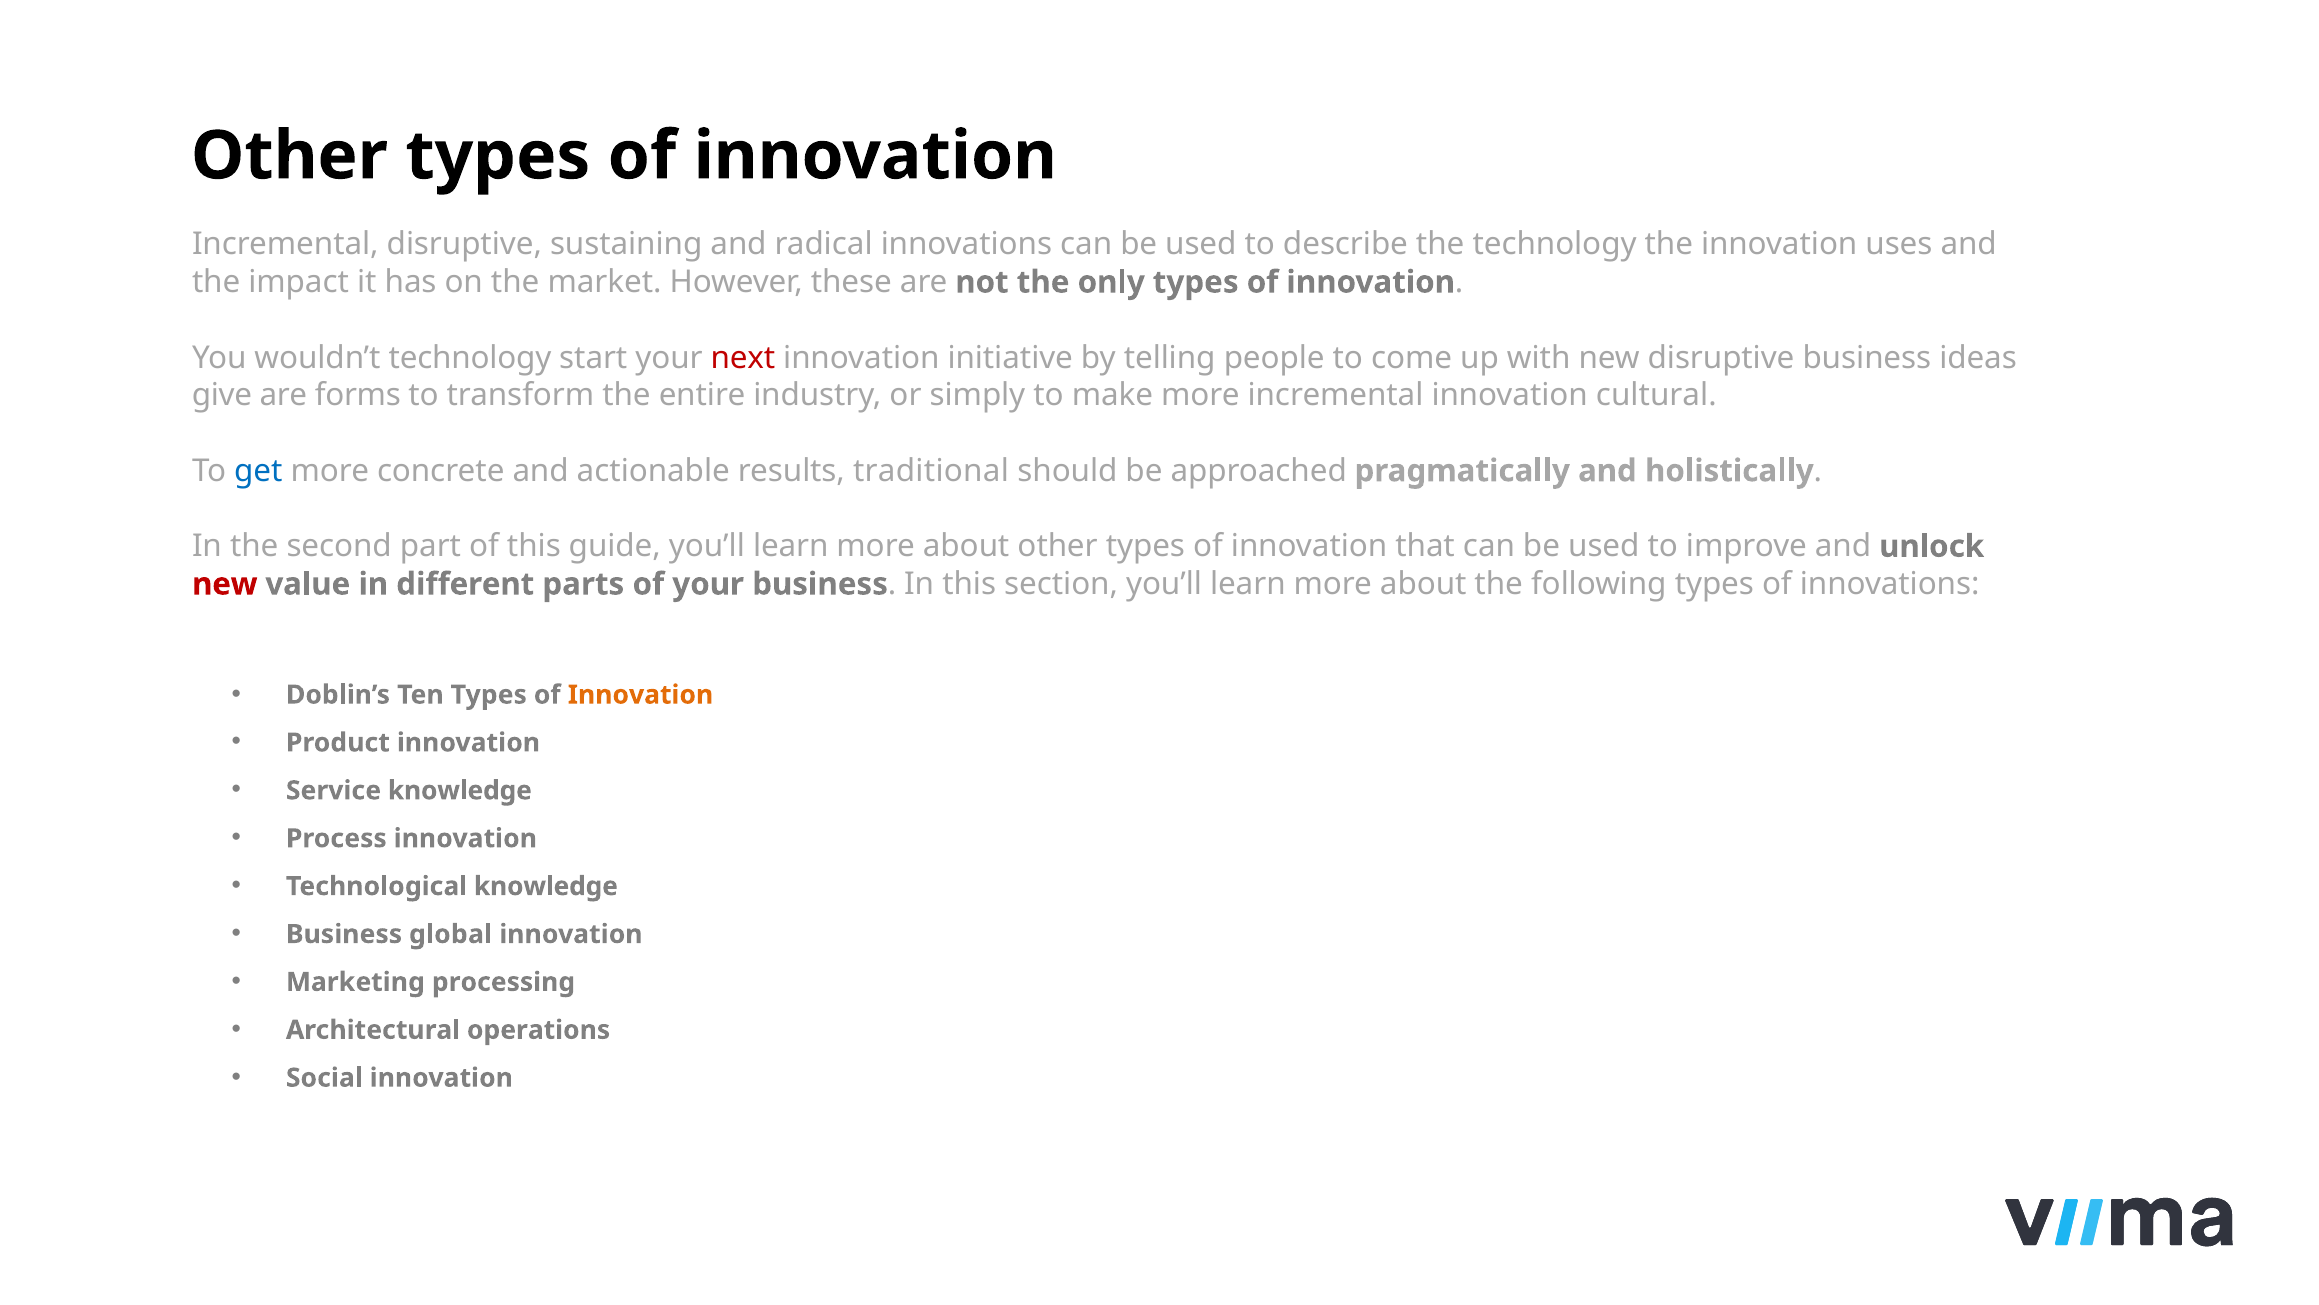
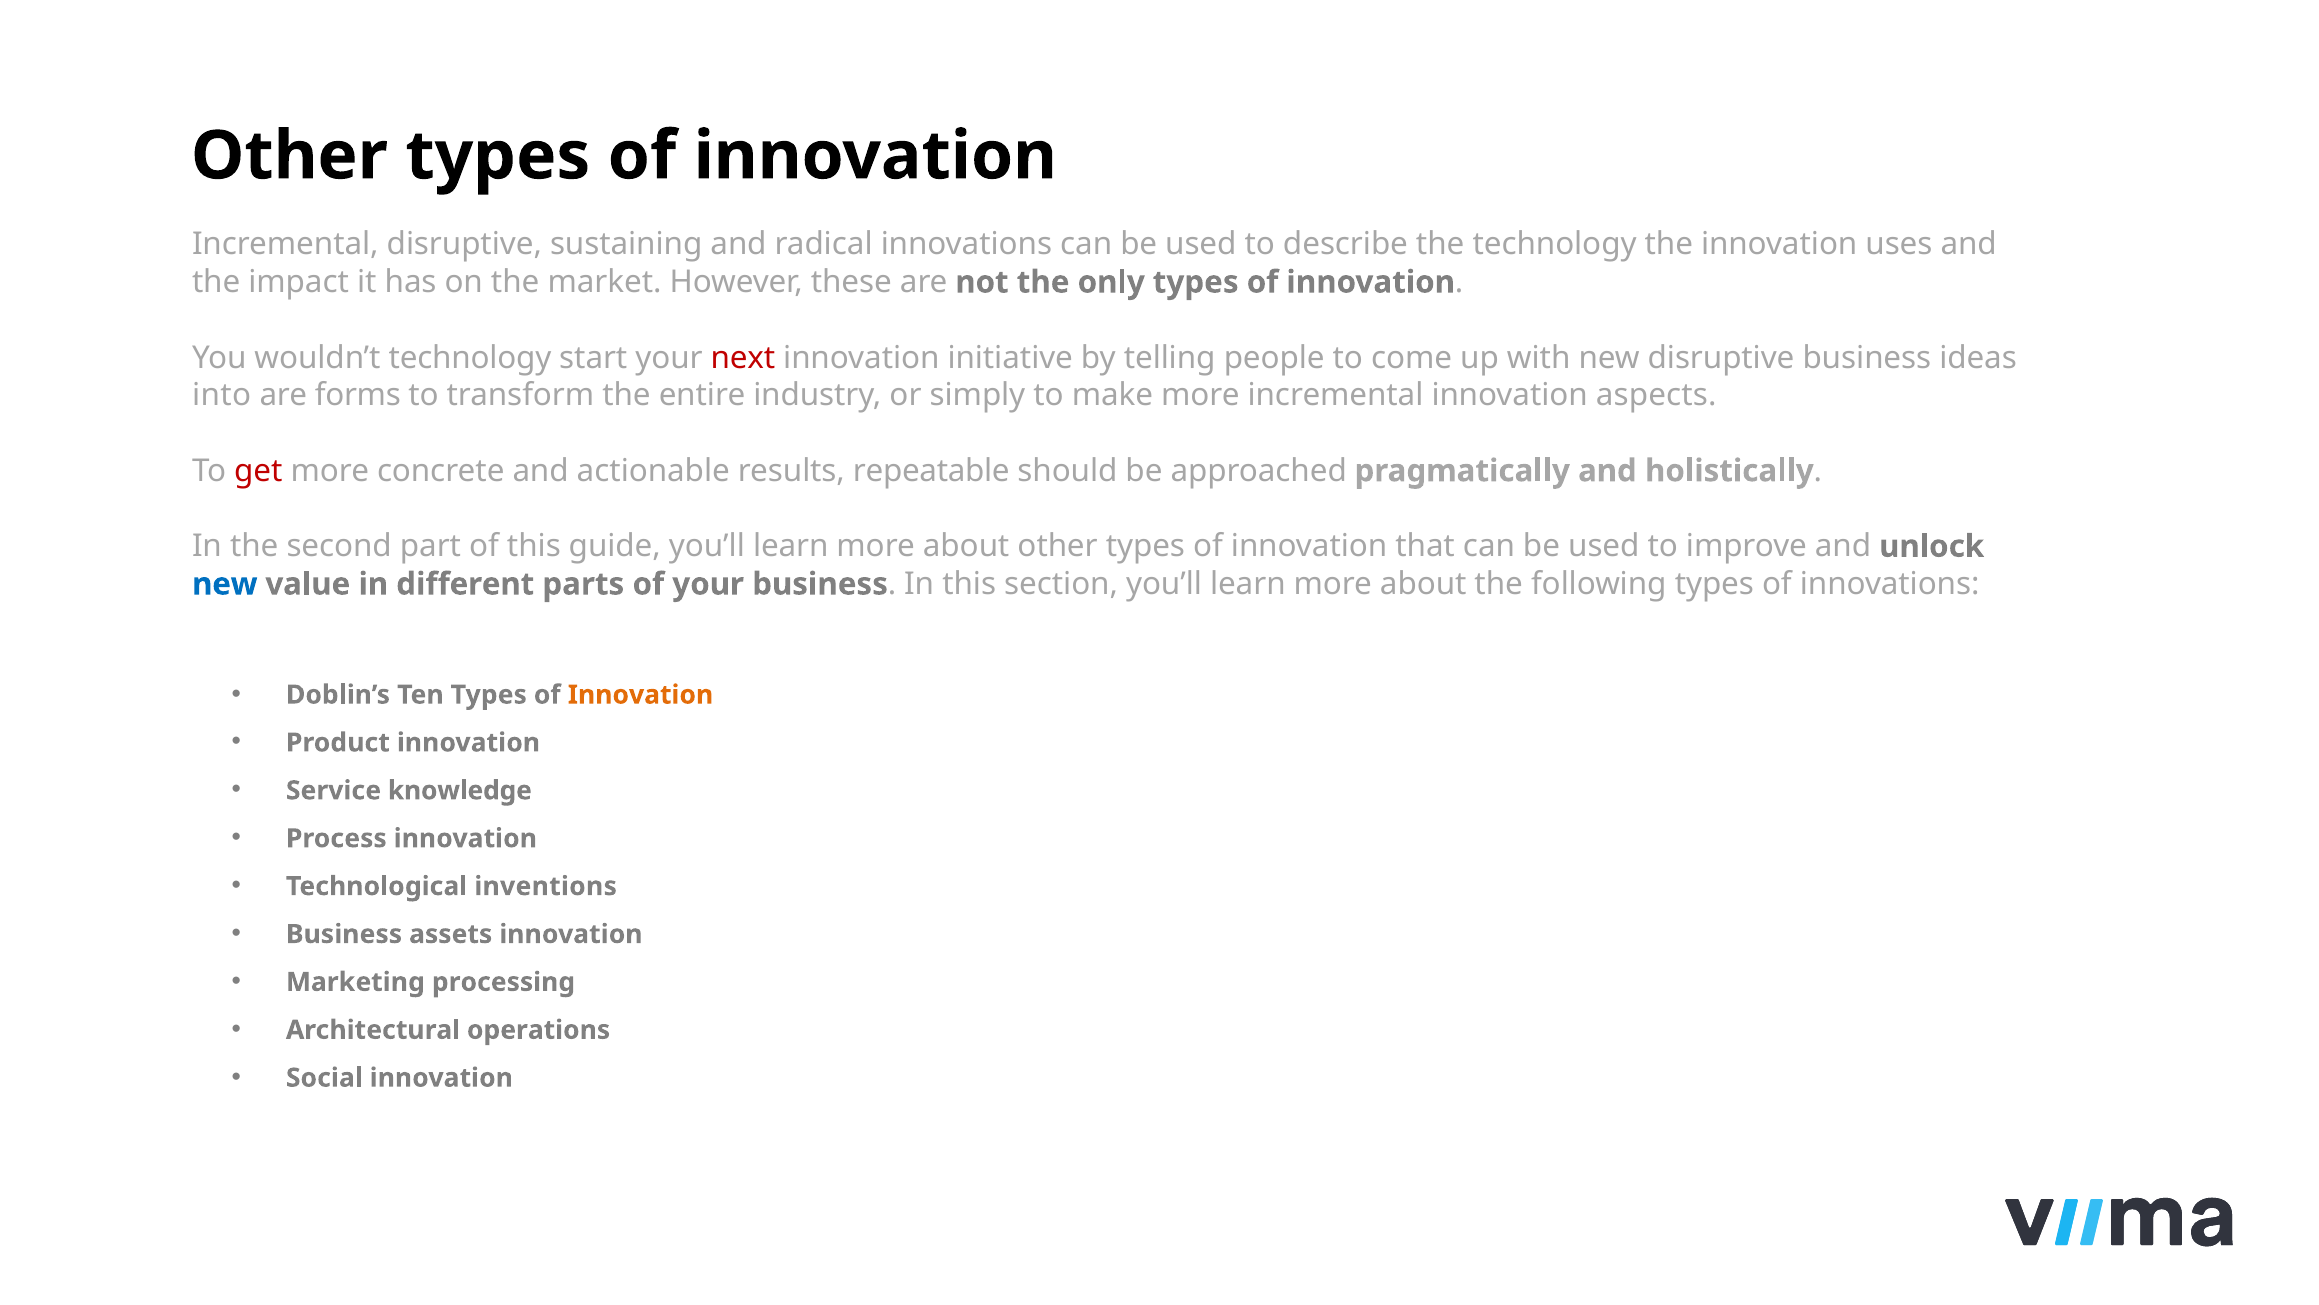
give: give -> into (222, 395)
cultural: cultural -> aspects (1656, 395)
get colour: blue -> red (258, 471)
traditional: traditional -> repeatable (931, 471)
new colour: red -> blue (225, 584)
Technological knowledge: knowledge -> inventions (546, 886)
global: global -> assets (451, 934)
